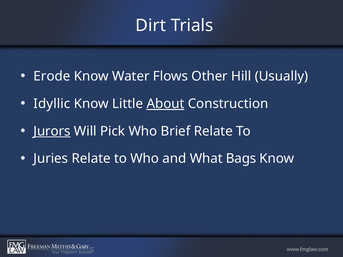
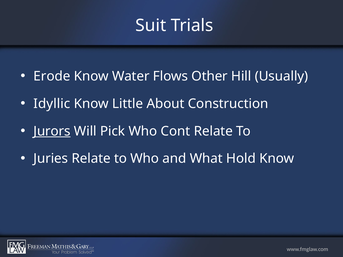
Dirt: Dirt -> Suit (151, 25)
About underline: present -> none (165, 104)
Brief: Brief -> Cont (175, 131)
Bags: Bags -> Hold (241, 159)
